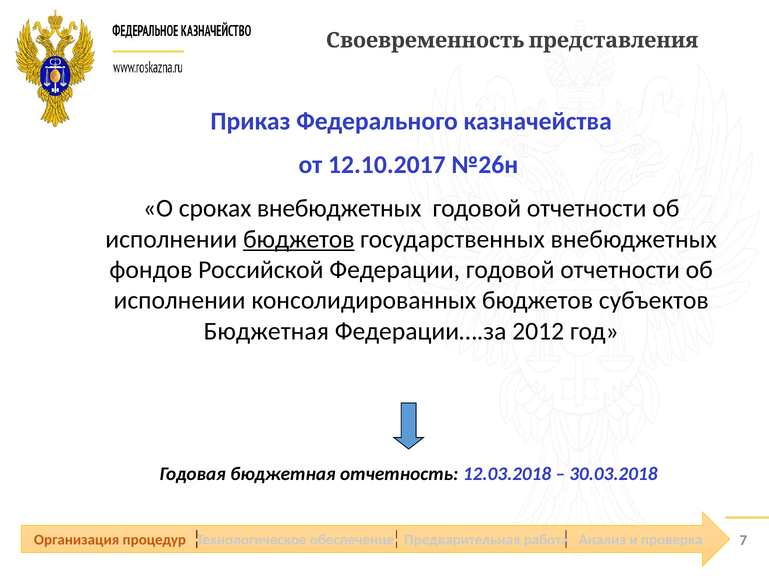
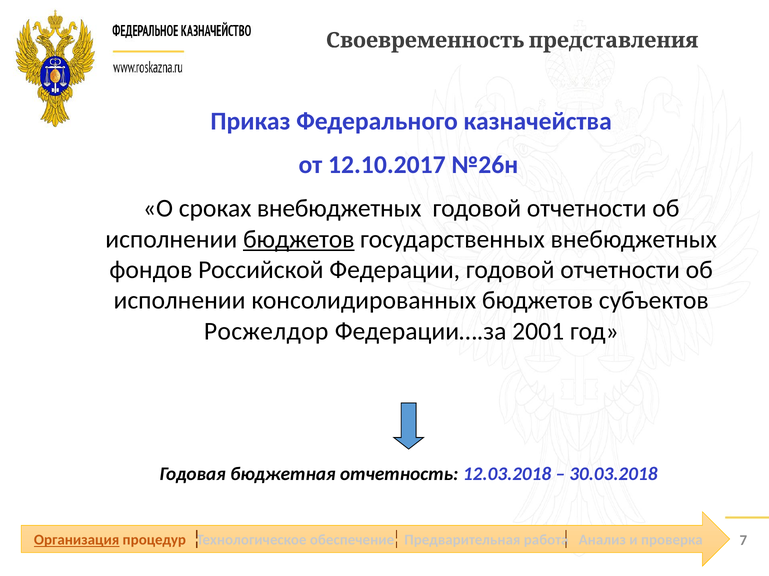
Бюджетная: Бюджетная -> Росжелдор (266, 332)
2012: 2012 -> 2001 (538, 332)
Организация underline: none -> present (77, 541)
